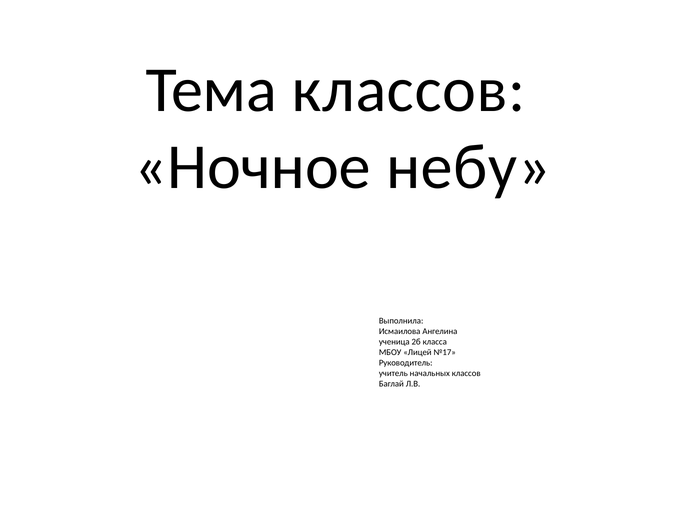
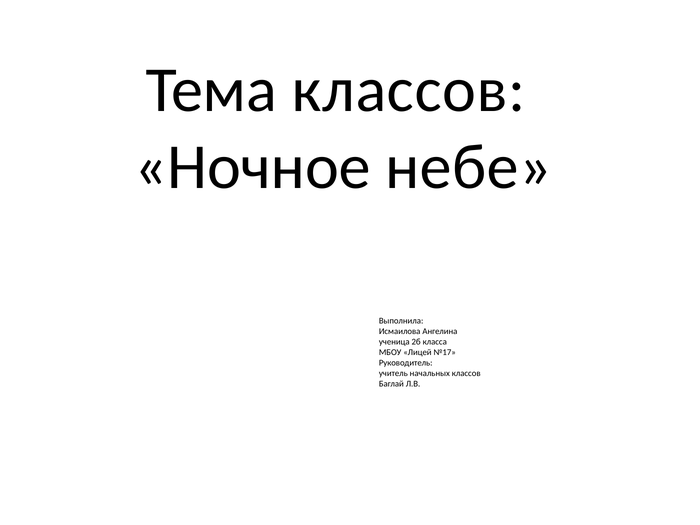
небу: небу -> небе (469, 167)
